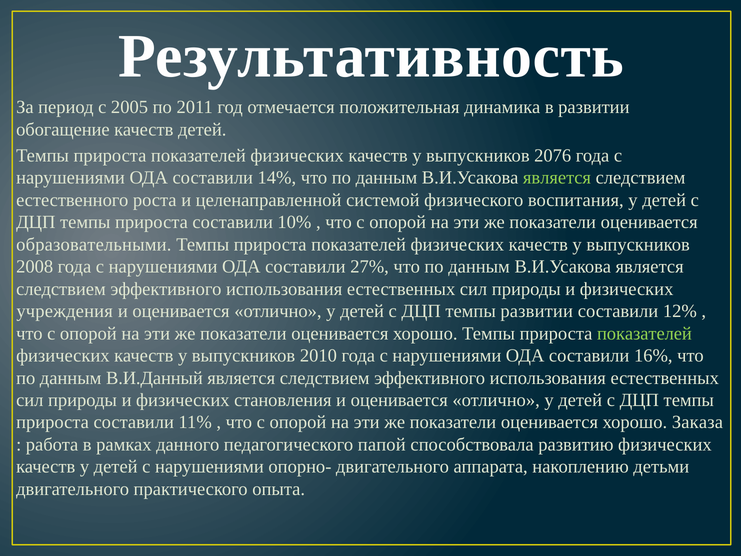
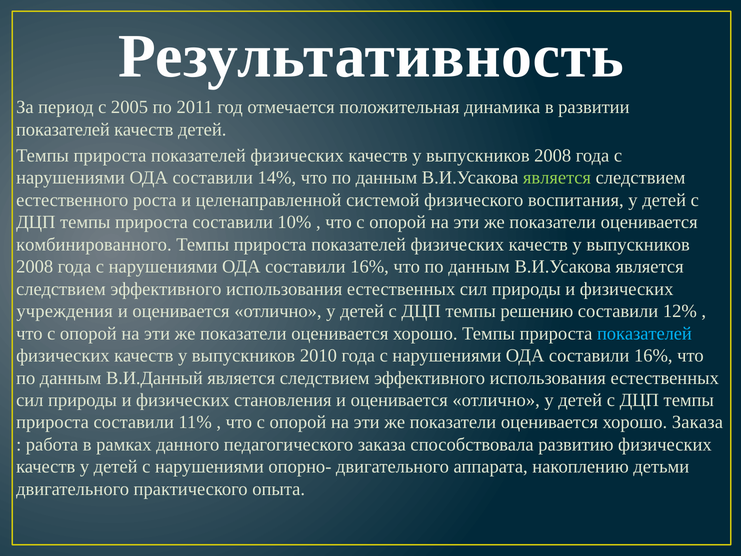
обогащение: обогащение -> показателей (63, 129)
2076: 2076 -> 2008 (553, 155)
образовательными: образовательными -> комбинированного (94, 244)
27%: 27% -> 16% (370, 267)
темпы развитии: развитии -> решению (537, 311)
показателей colour: light green -> light blue (644, 333)
педагогического папой: папой -> заказа (382, 444)
